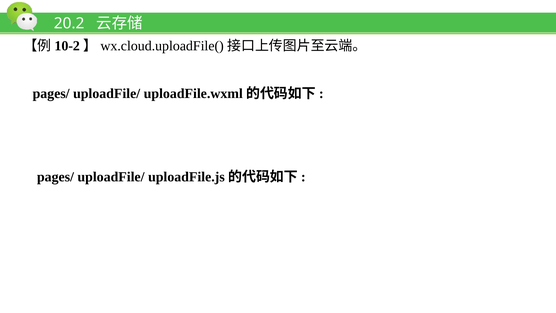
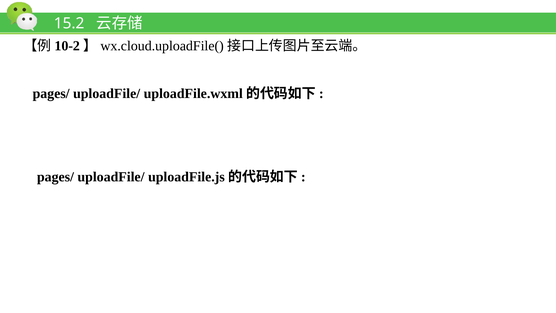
20.2: 20.2 -> 15.2 (69, 24)
